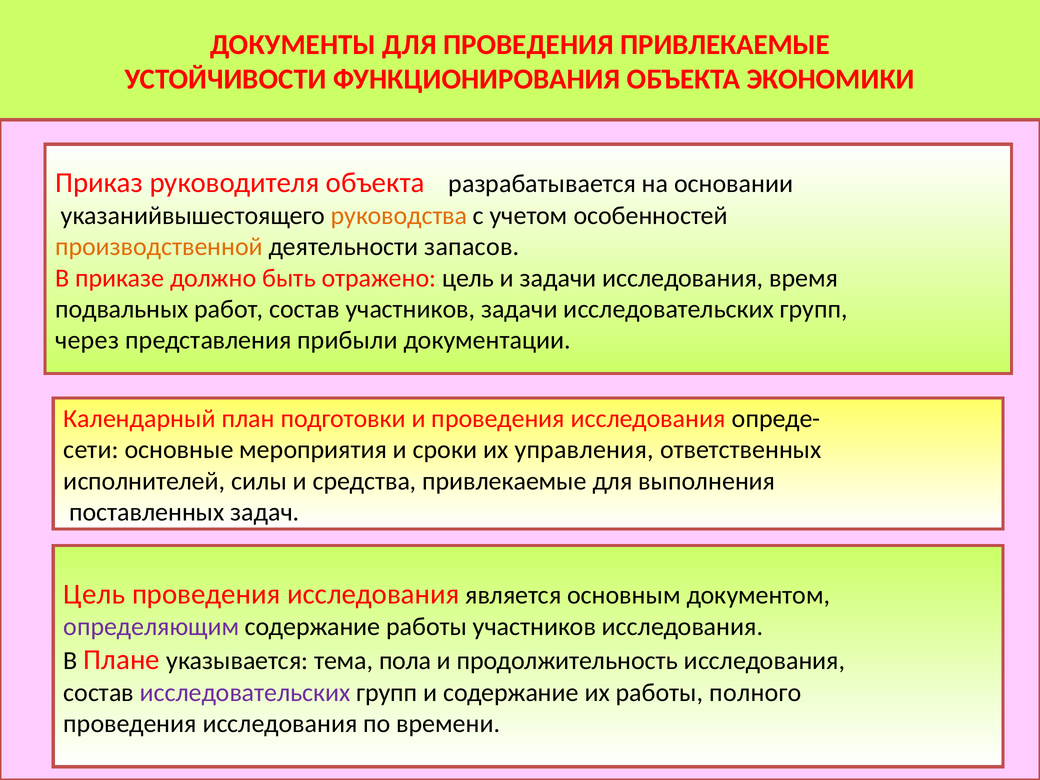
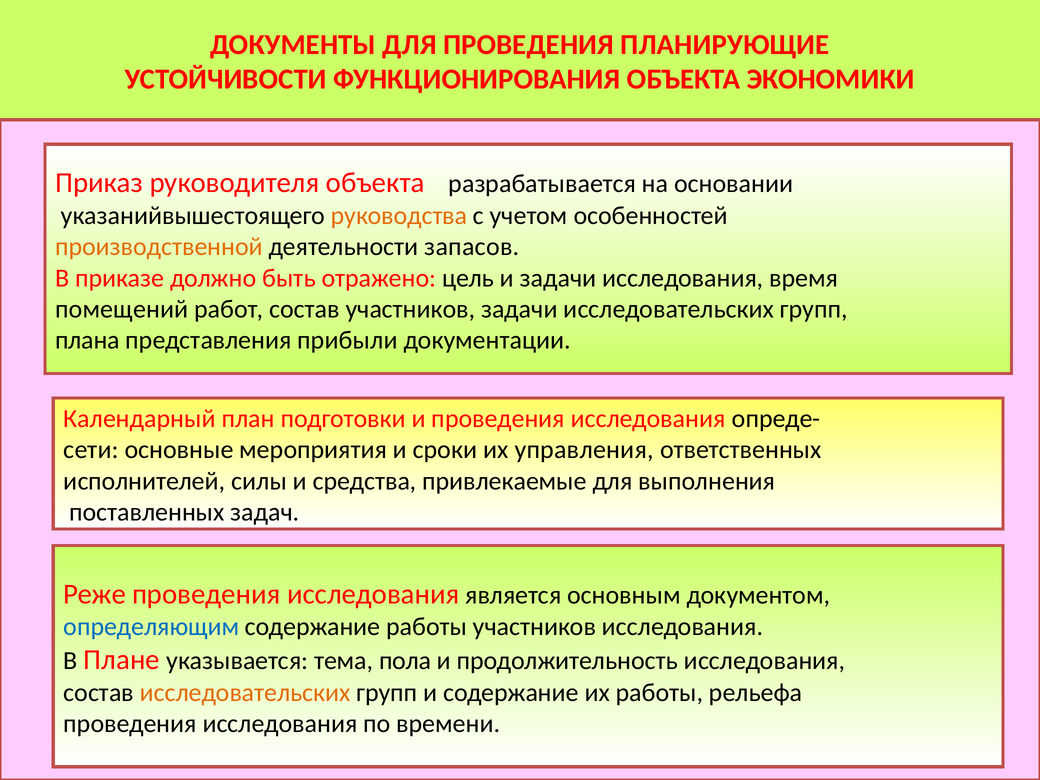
ПРОВЕДЕНИЯ ПРИВЛЕКАЕМЫЕ: ПРИВЛЕКАЕМЫЕ -> ПЛАНИРУЮЩИЕ (725, 45)
подвальных: подвальных -> помещений (122, 309)
через: через -> плана (87, 340)
Цель: Цель -> Реже (95, 594)
определяющим colour: purple -> blue (151, 627)
исследовательских colour: purple -> orange (245, 693)
полного: полного -> рельефа (756, 693)
